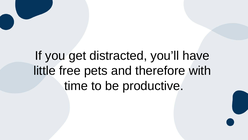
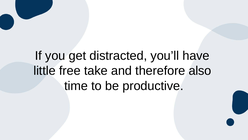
pets: pets -> take (96, 71)
with: with -> also (200, 71)
